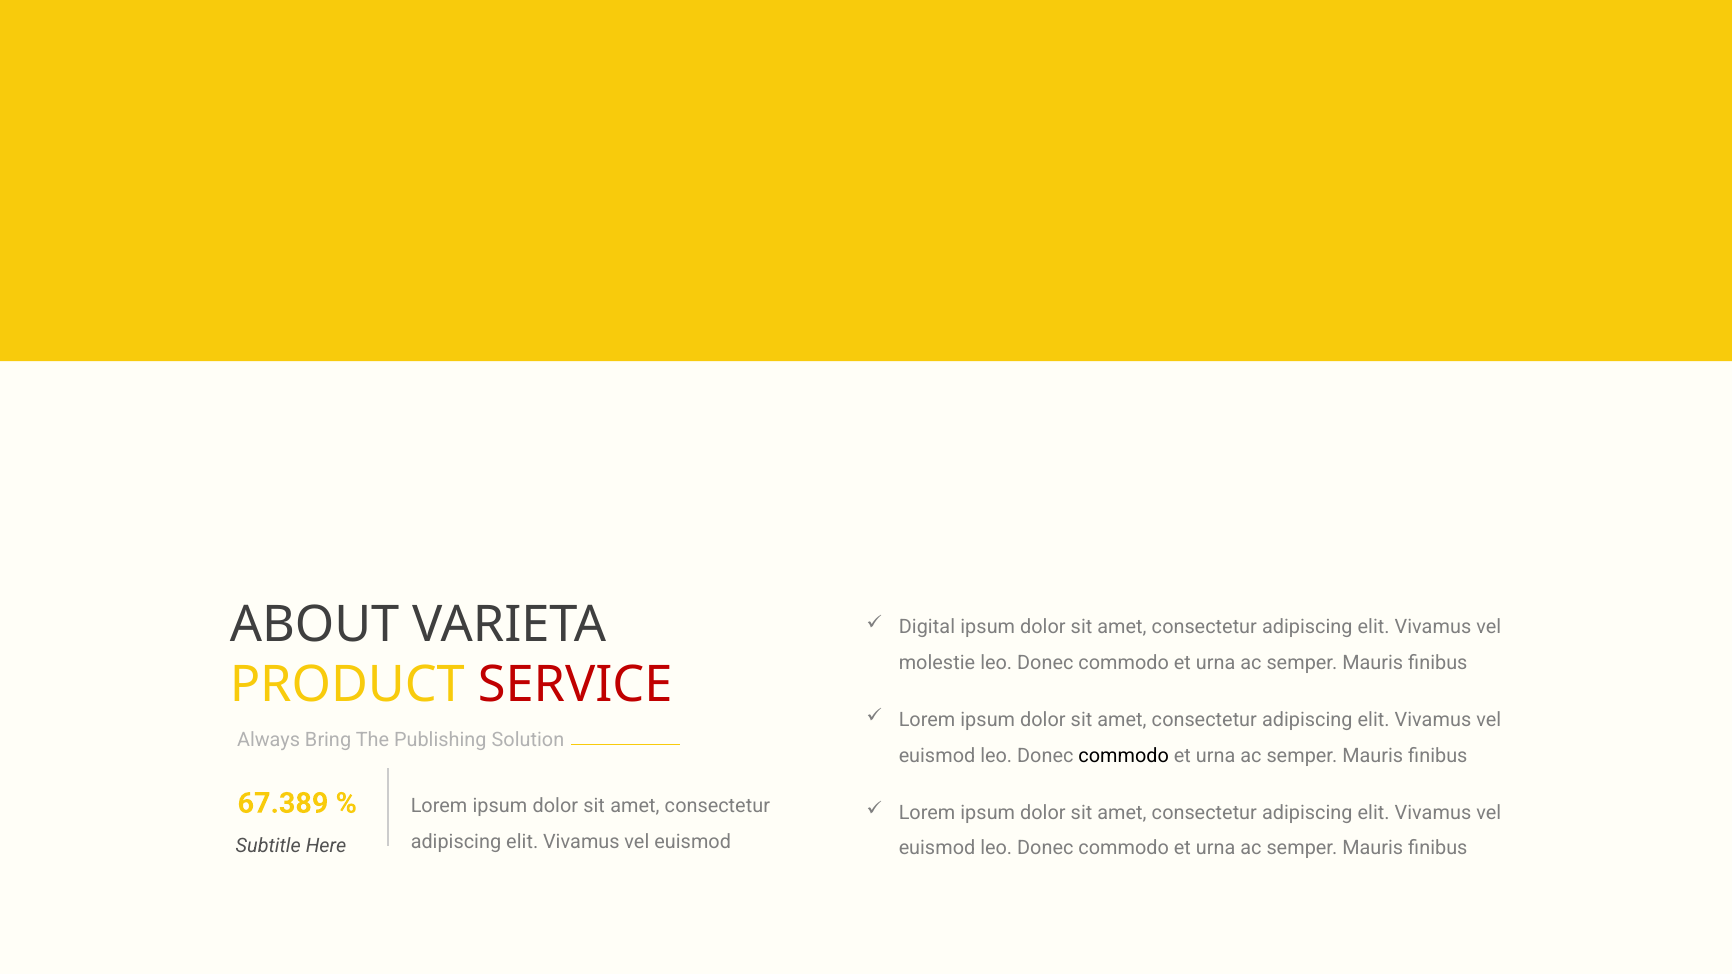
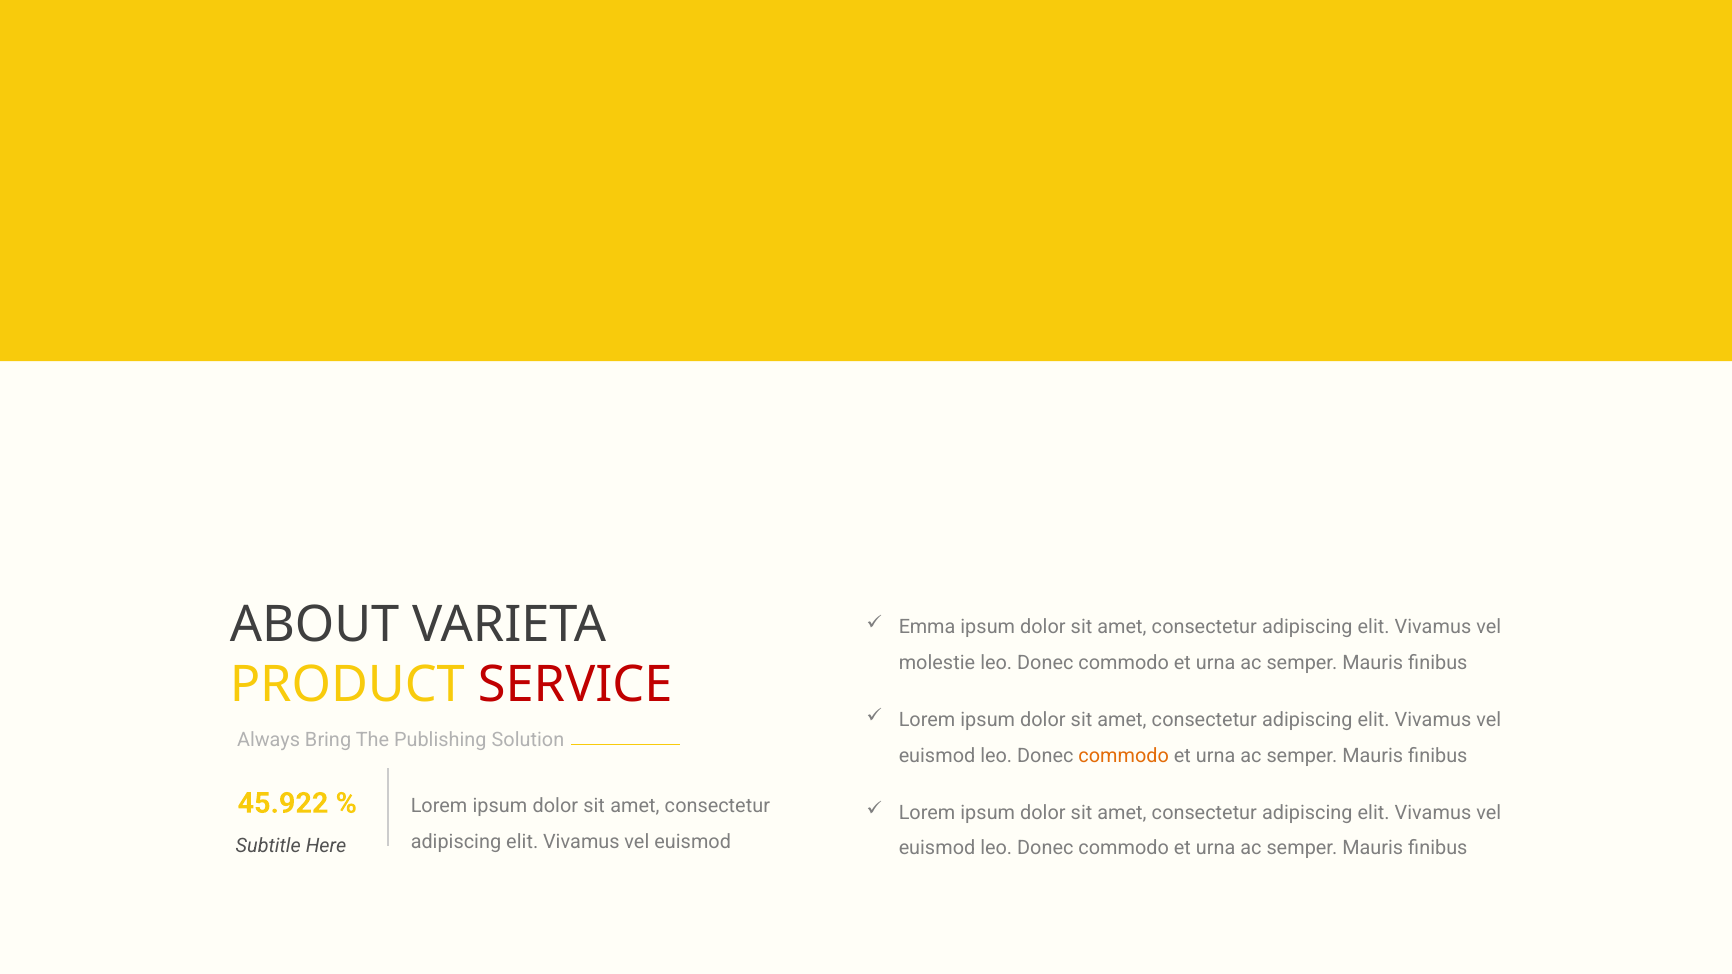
Digital: Digital -> Emma (927, 627)
commodo colour: black -> orange (1124, 756)
67.389: 67.389 -> 45.922 (283, 803)
